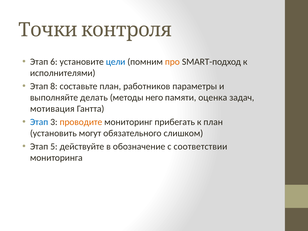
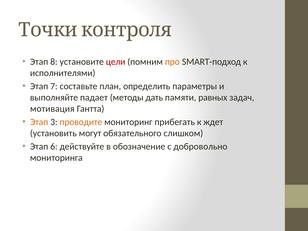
6: 6 -> 8 (54, 62)
цели colour: blue -> red (116, 62)
8: 8 -> 7 (54, 86)
работников: работников -> определить (147, 86)
делать: делать -> падает (94, 97)
него: него -> дать (154, 97)
оценка: оценка -> равных (213, 97)
Этап colour: blue -> orange (39, 122)
к план: план -> ждет (213, 122)
5: 5 -> 6 (54, 146)
соответствии: соответствии -> добровольно (200, 146)
